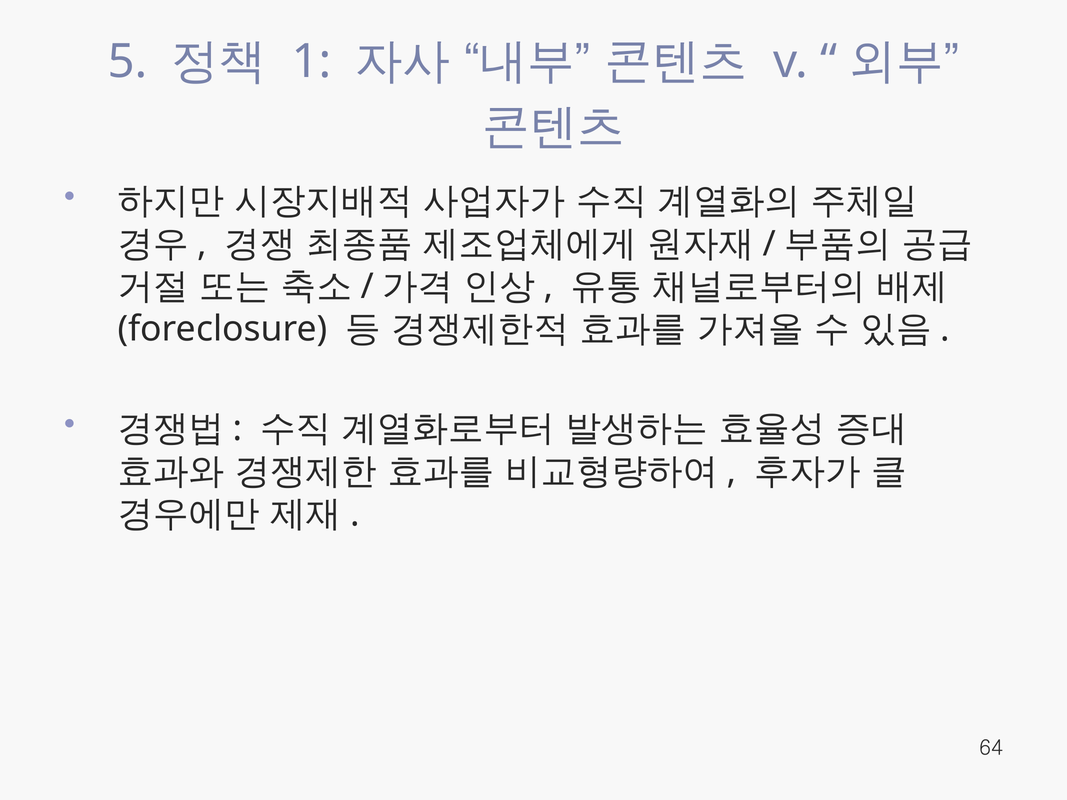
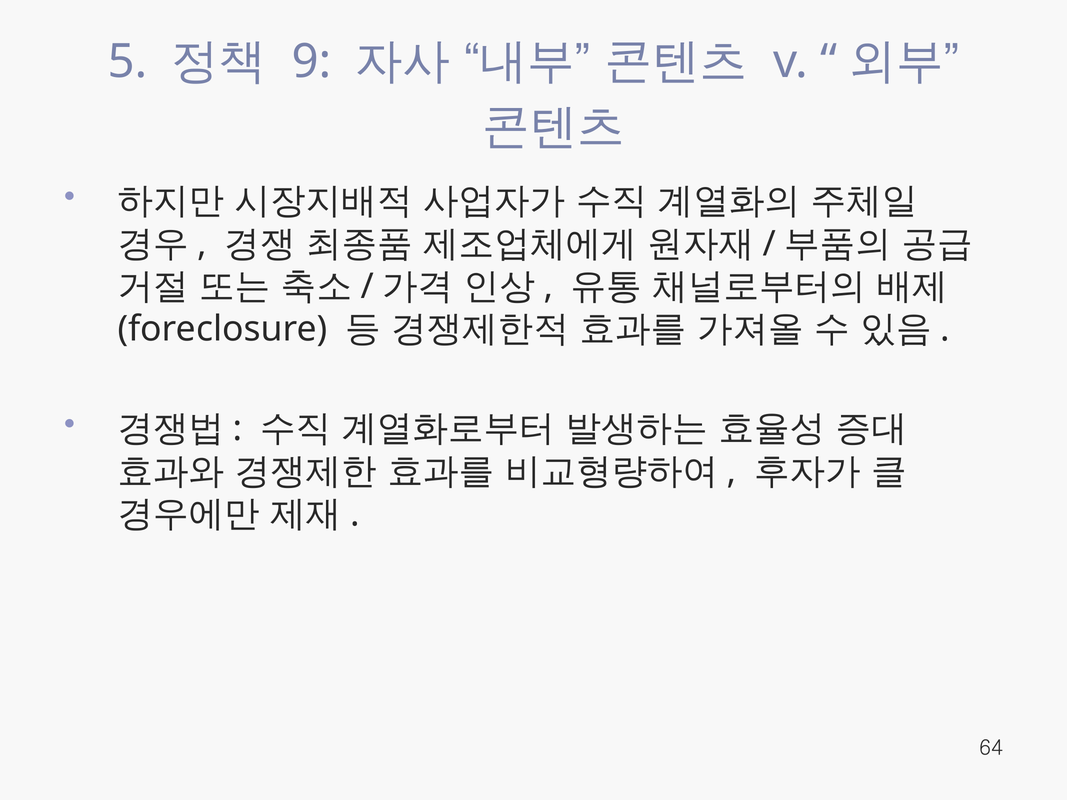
1: 1 -> 9 (312, 62)
